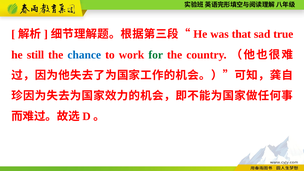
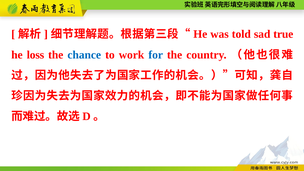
that: that -> told (241, 34)
still: still -> loss (35, 55)
for colour: green -> blue (156, 55)
